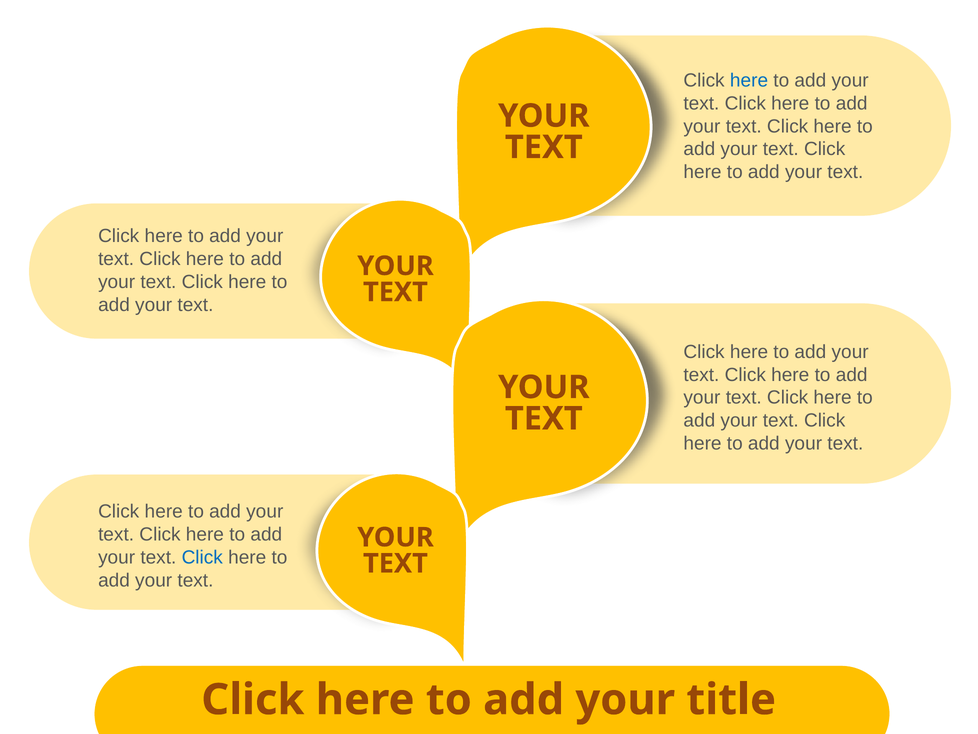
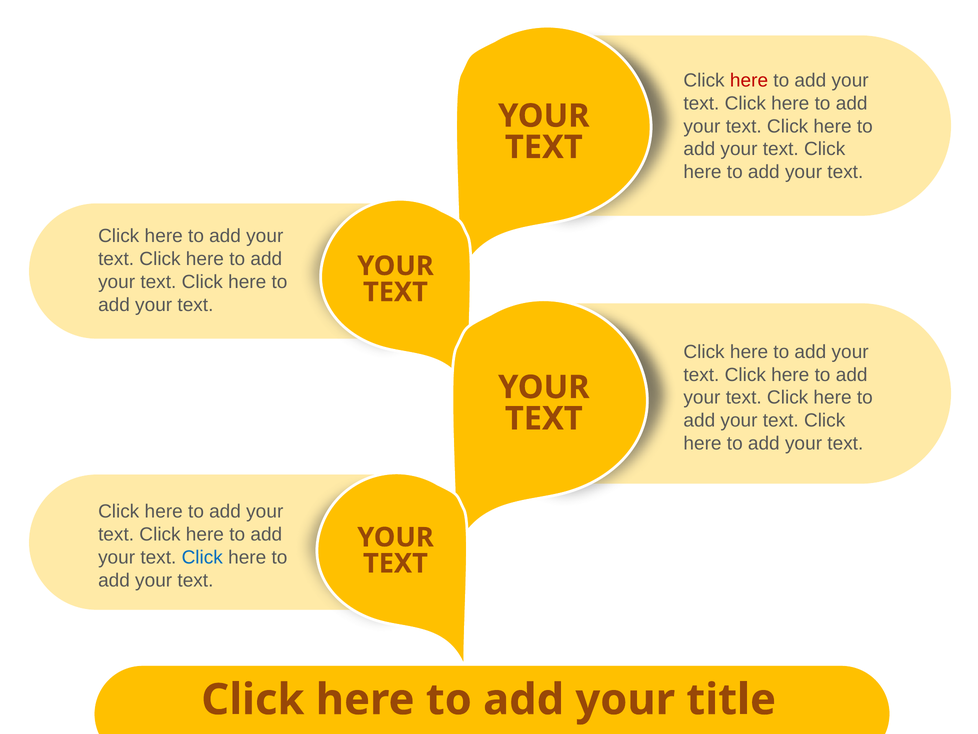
here colour: blue -> red (749, 81)
